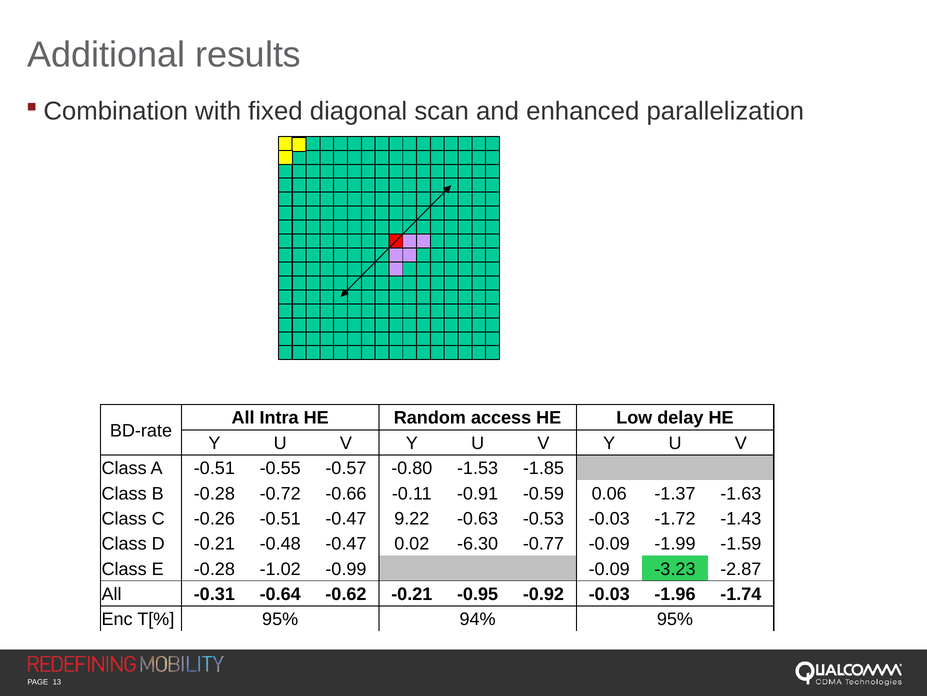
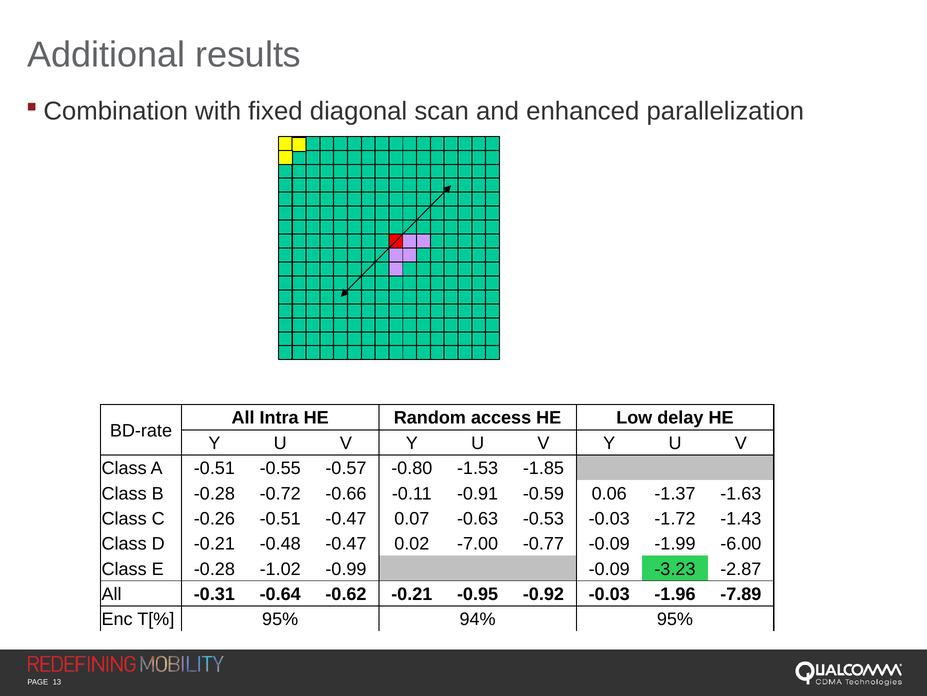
9.22: 9.22 -> 0.07 (412, 518)
-6.30: -6.30 -> -7.00 (478, 543)
-1.59: -1.59 -> -6.00 (741, 543)
-1.74: -1.74 -> -7.89 (741, 594)
